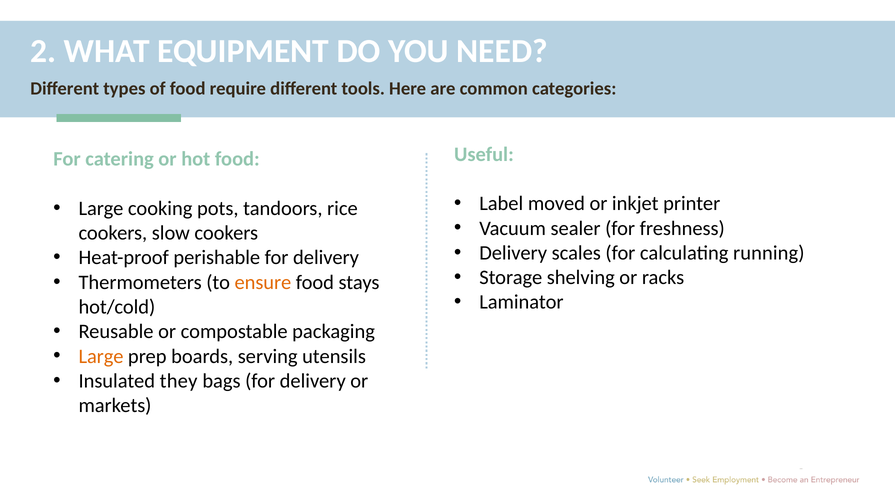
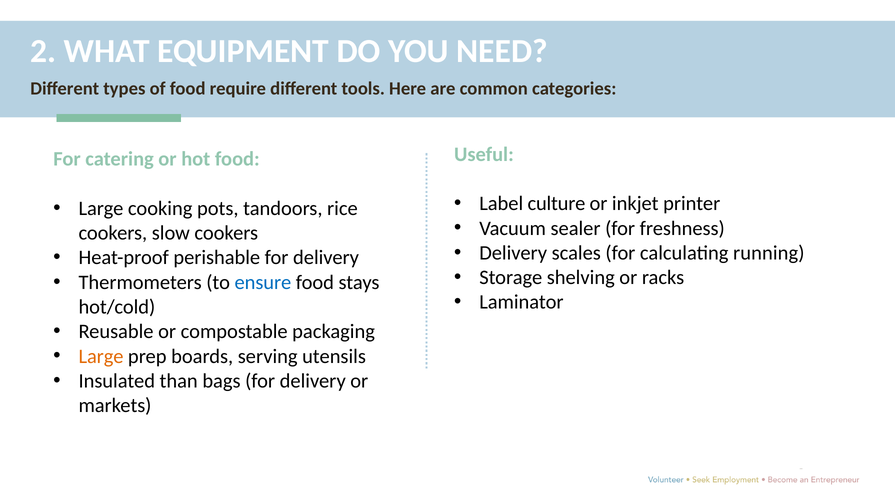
moved: moved -> culture (556, 203)
ensure colour: orange -> blue (263, 282)
they: they -> than (179, 380)
